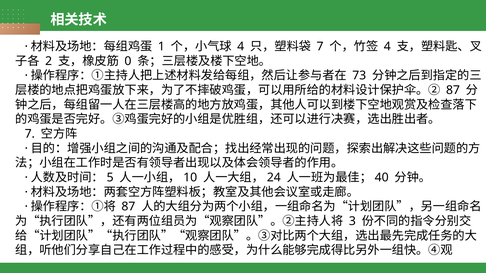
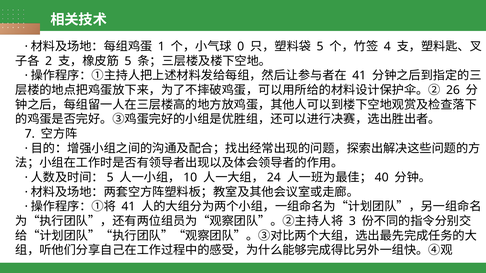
4: 4 -> 0 (241, 47)
7: 7 -> 5 (320, 47)
0: 0 -> 5 (128, 61)
73: 73 -> 41 (359, 76)
87: 87 -> 26 (453, 90)
87: 87 -> 41 (128, 207)
